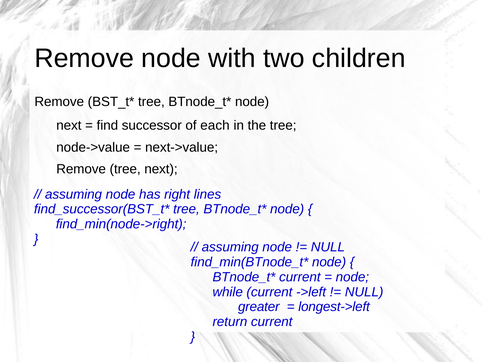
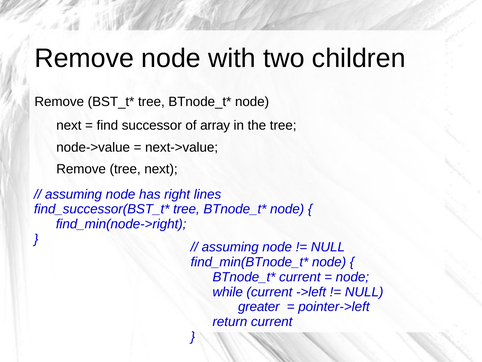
each: each -> array (215, 125)
longest->left: longest->left -> pointer->left (334, 306)
